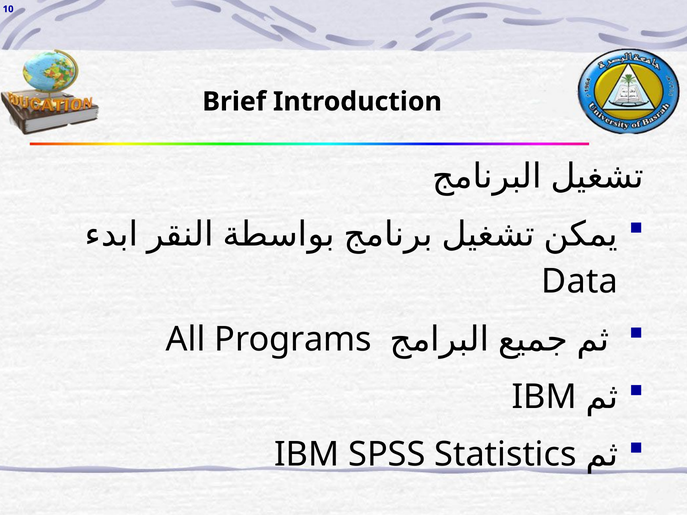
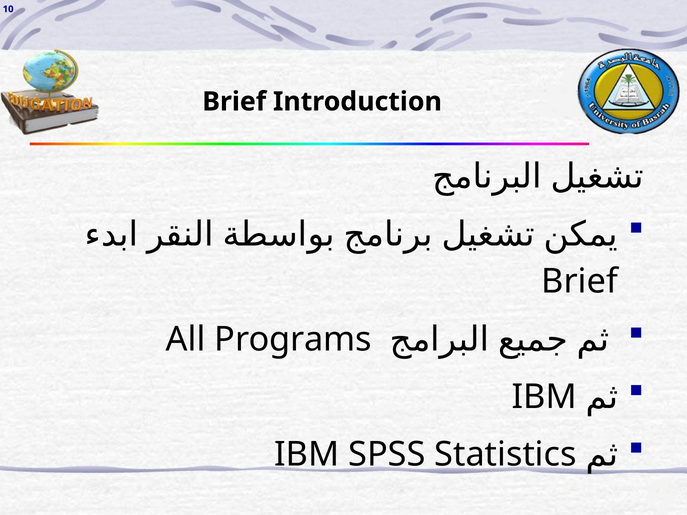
Data: Data -> Brief (580, 282)
